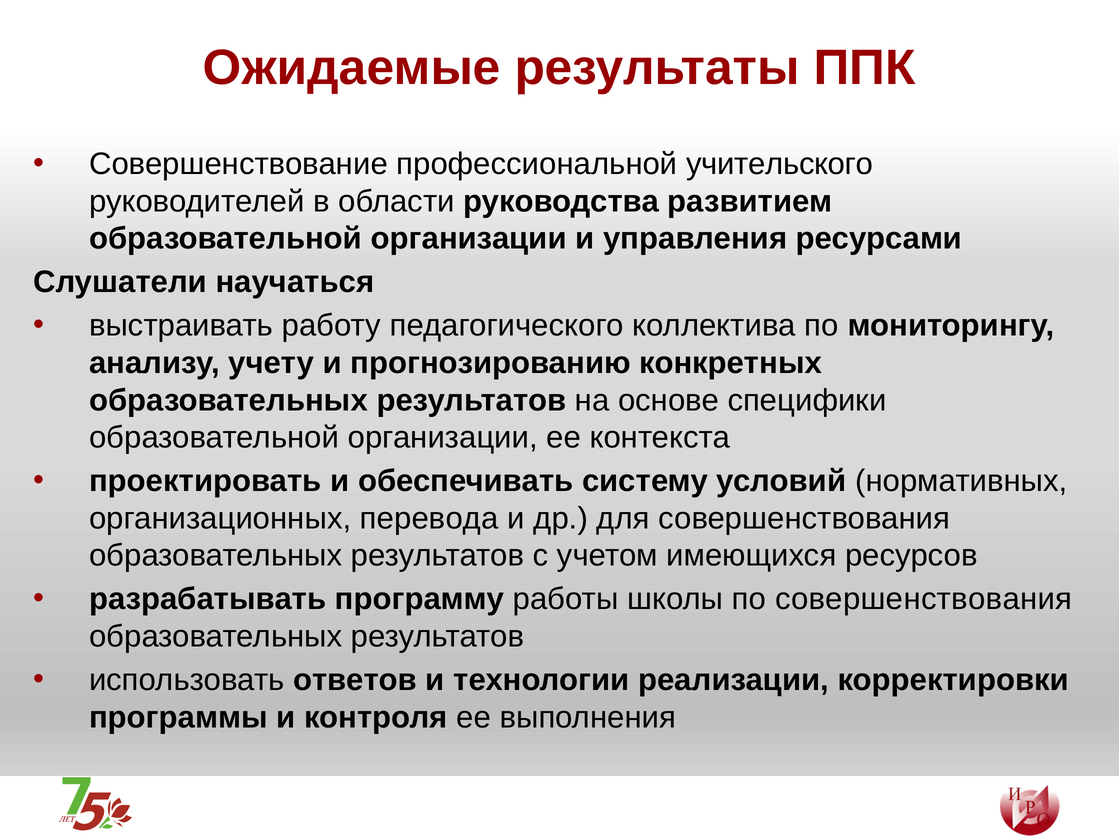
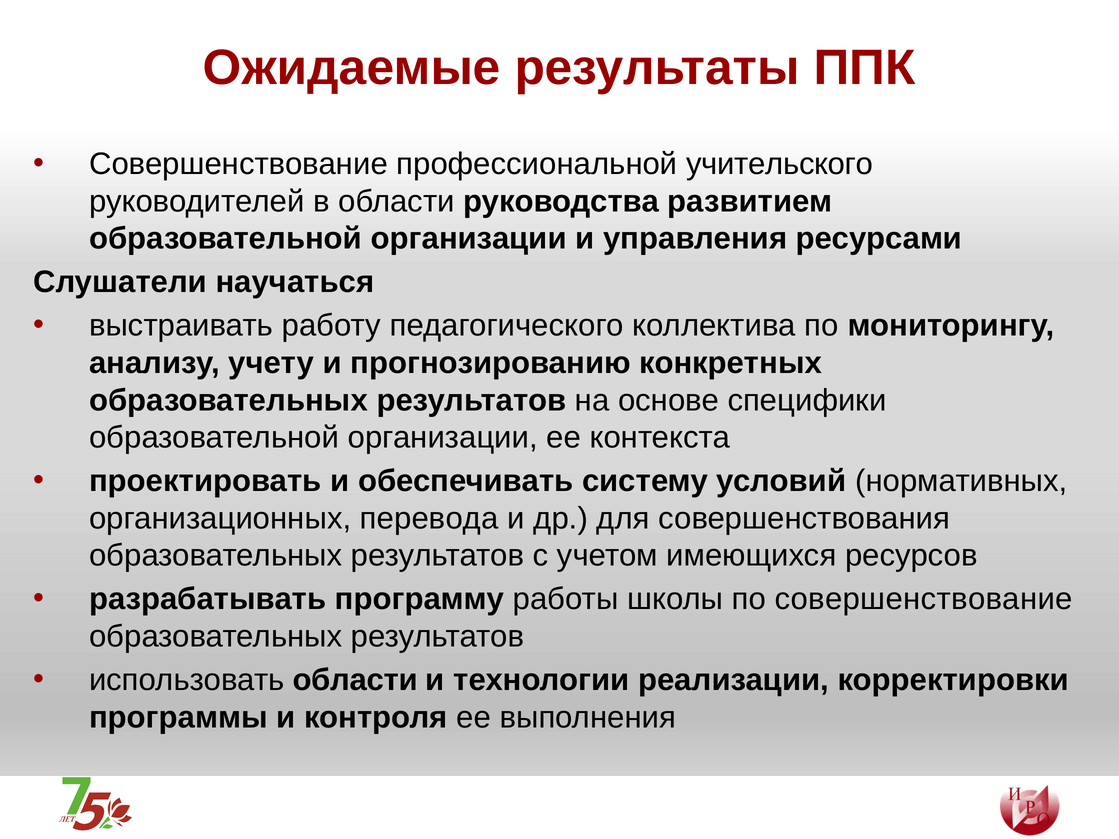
по совершенствования: совершенствования -> совершенствование (924, 599)
использовать ответов: ответов -> области (355, 680)
